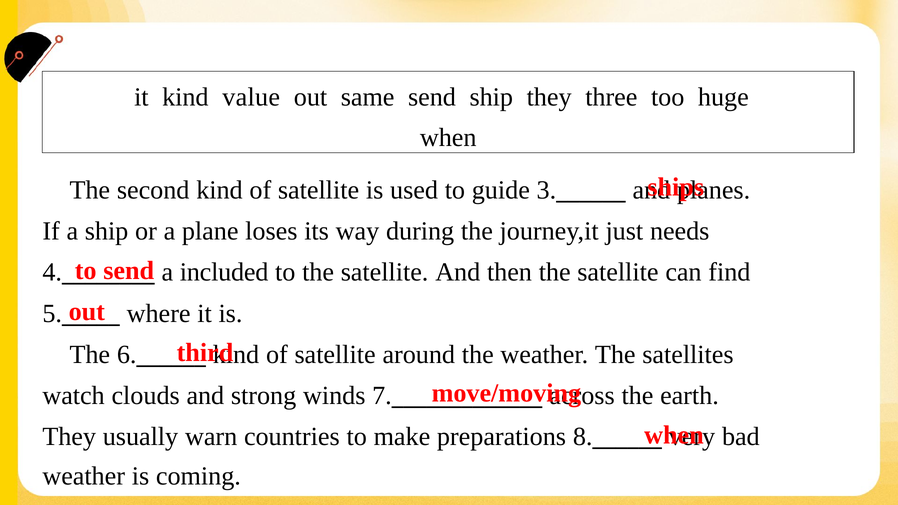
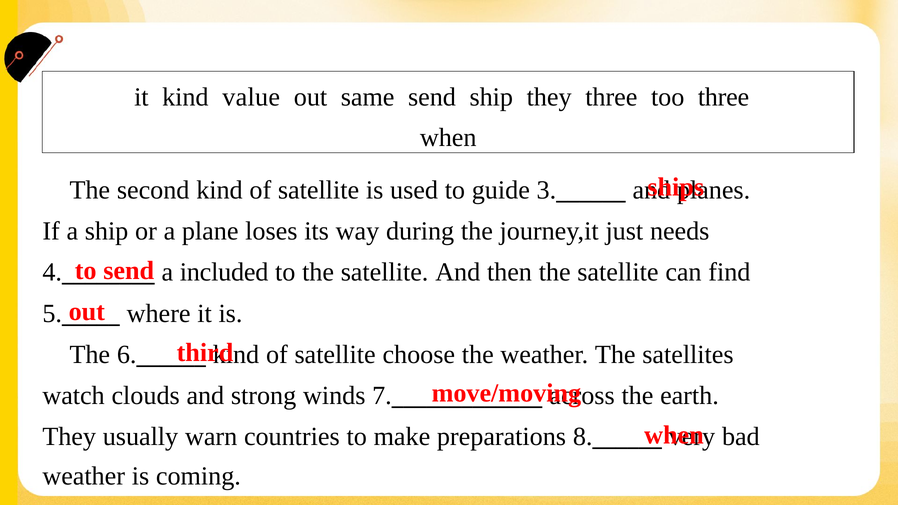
too huge: huge -> three (723, 97)
around: around -> choose (419, 355)
